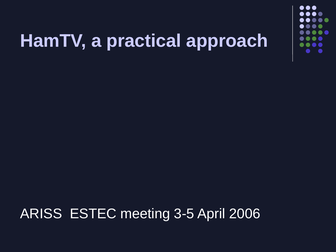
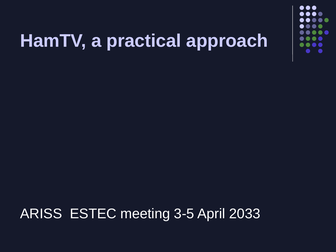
2006: 2006 -> 2033 (245, 214)
